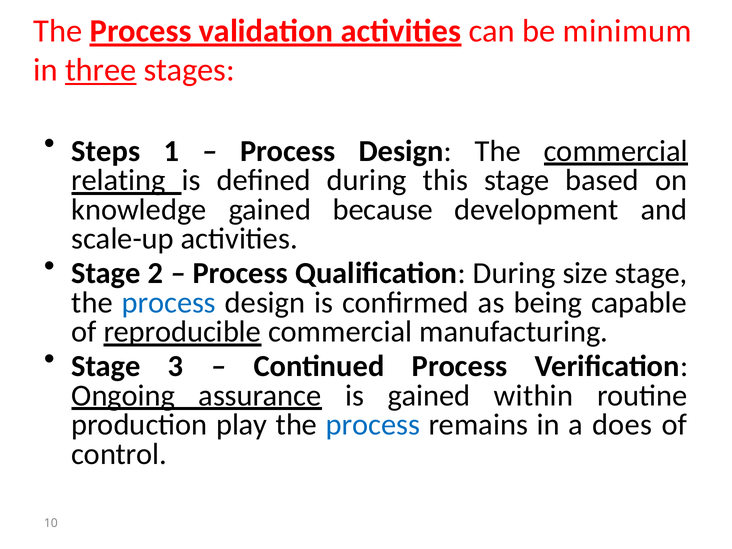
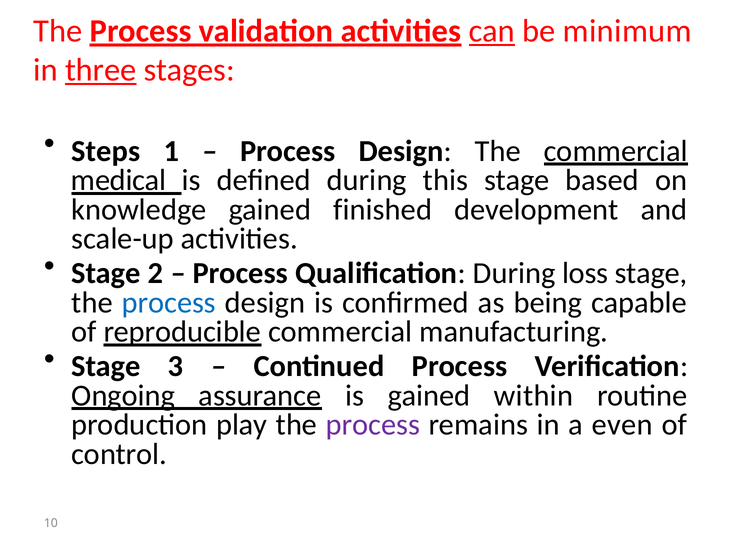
can underline: none -> present (492, 31)
relating: relating -> medical (119, 180)
because: because -> finished (383, 210)
size: size -> loss (585, 273)
process colour: blue -> purple (373, 425)
does: does -> even (622, 425)
